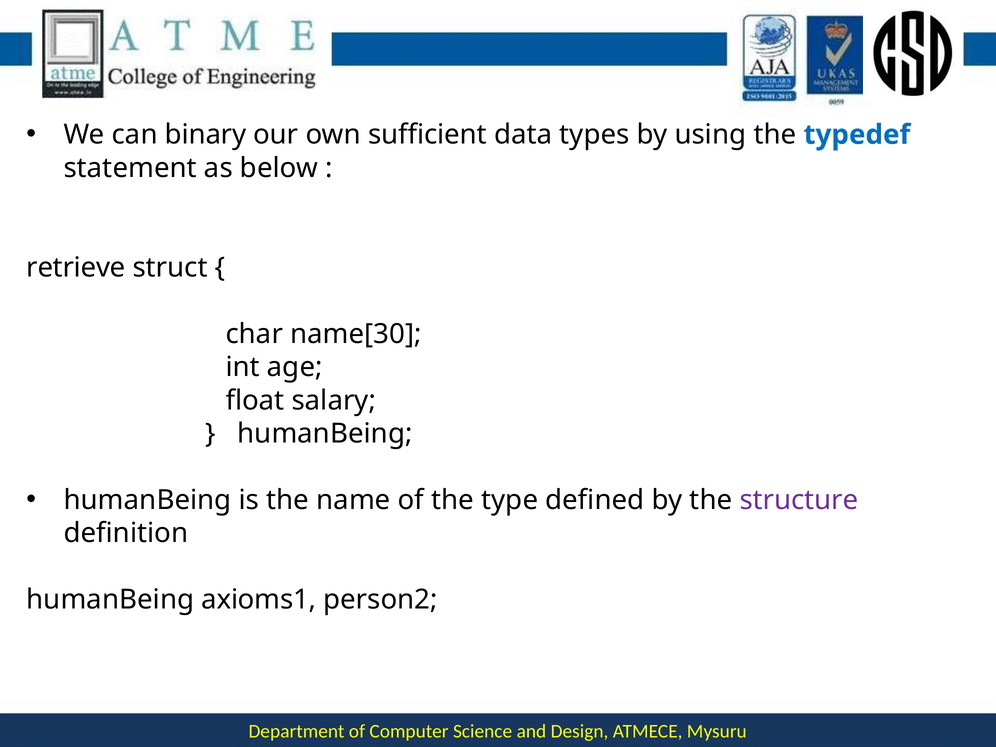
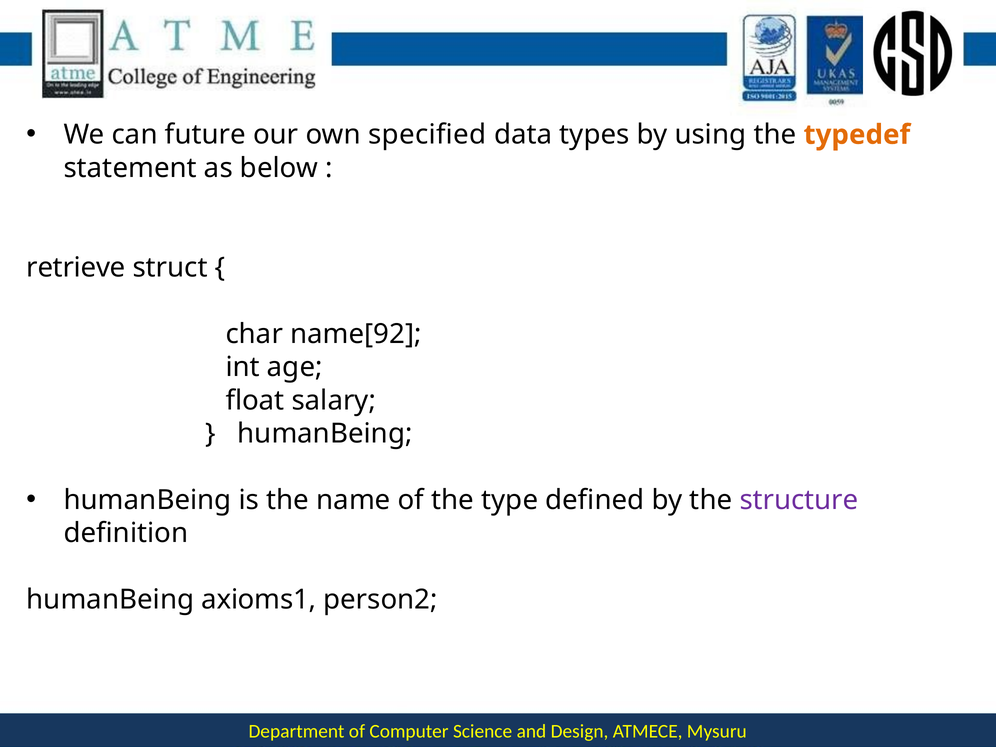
binary: binary -> future (205, 135)
sufficient: sufficient -> specified (427, 135)
typedef colour: blue -> orange (857, 135)
name[30: name[30 -> name[92 (356, 334)
